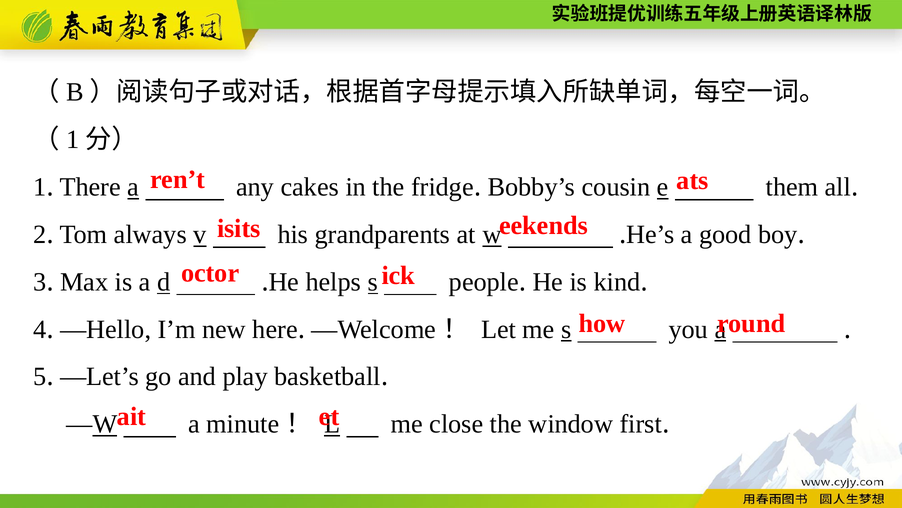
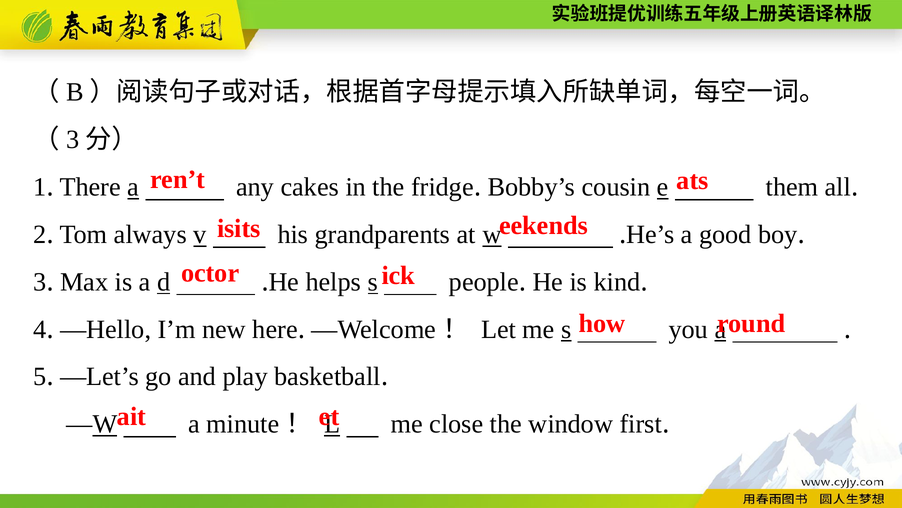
1: 1 -> 3 (73, 139)
